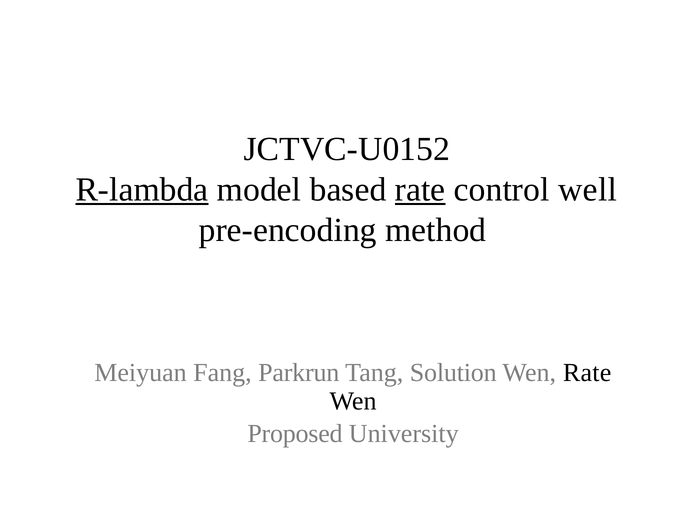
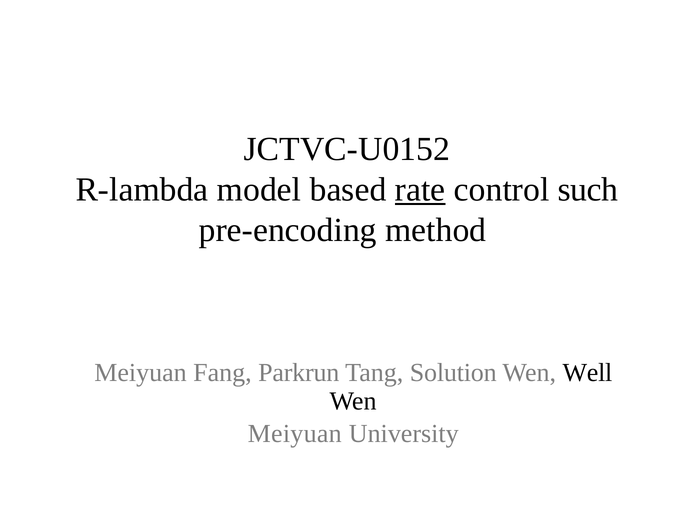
R-lambda underline: present -> none (142, 190)
well: well -> such (588, 190)
Wen Rate: Rate -> Well (587, 373)
Proposed: Proposed -> Meiyuan (295, 434)
